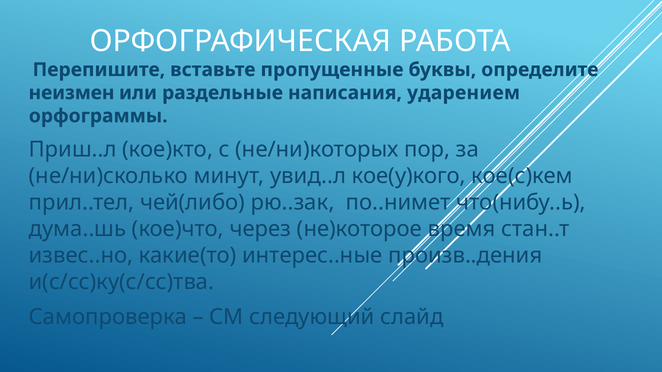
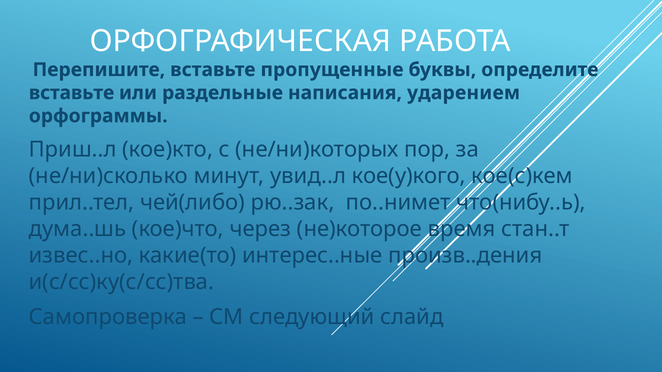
неизмен: неизмен -> вставьте (72, 93)
